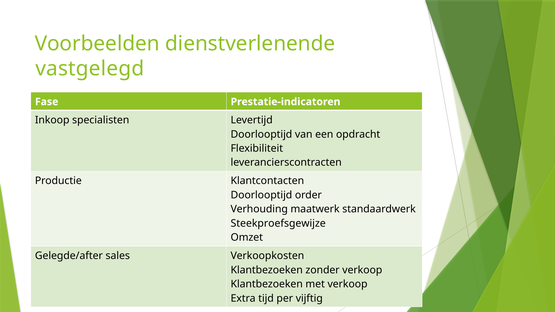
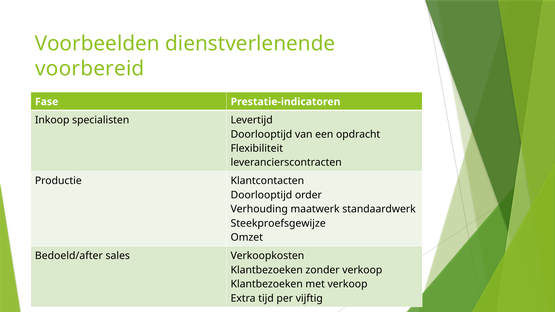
vastgelegd: vastgelegd -> voorbereid (90, 69)
Gelegde/after: Gelegde/after -> Bedoeld/after (69, 256)
